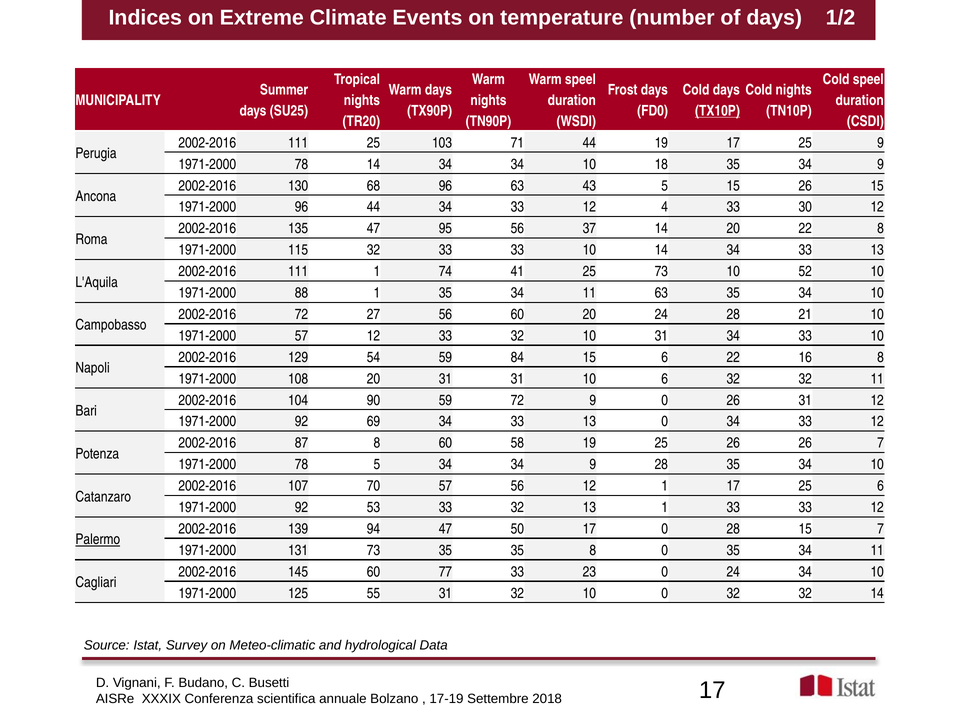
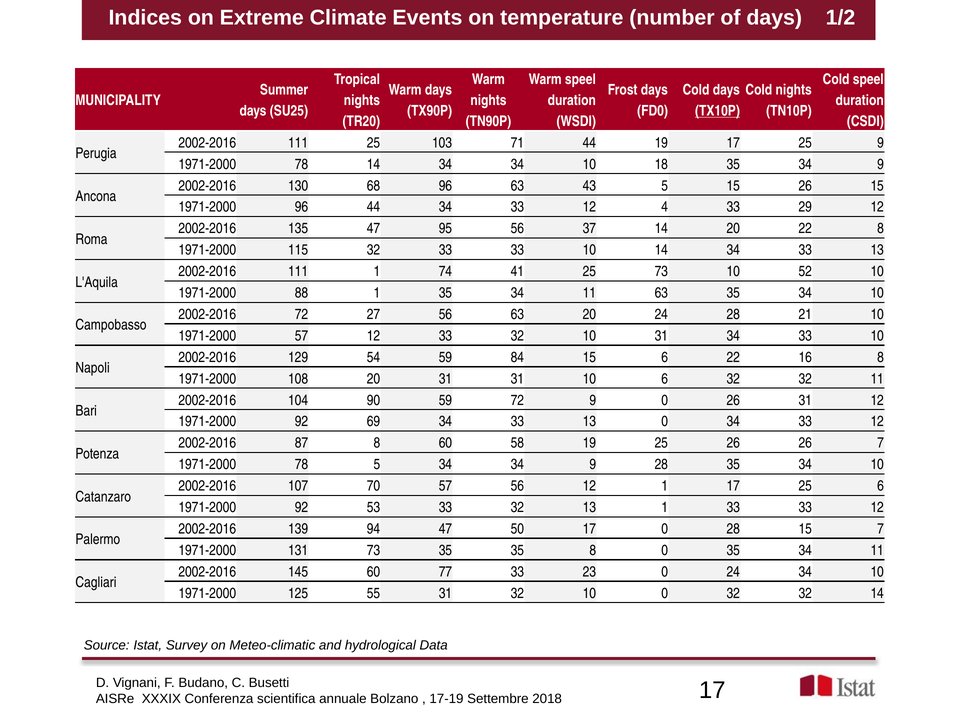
30: 30 -> 29 (805, 207)
56 60: 60 -> 63 (517, 314)
Palermo underline: present -> none (98, 539)
